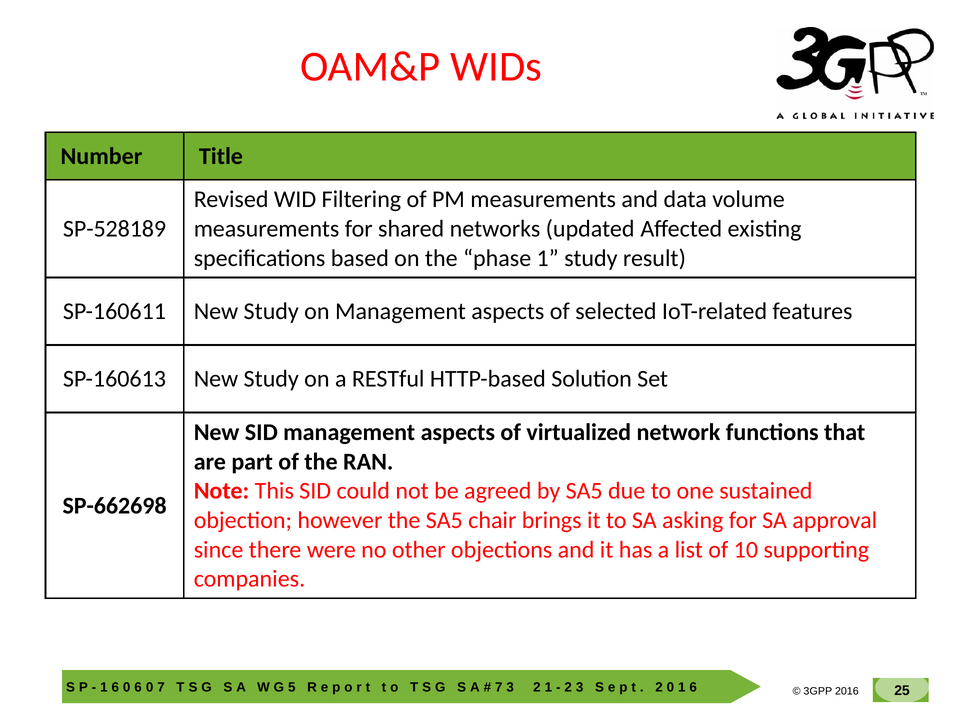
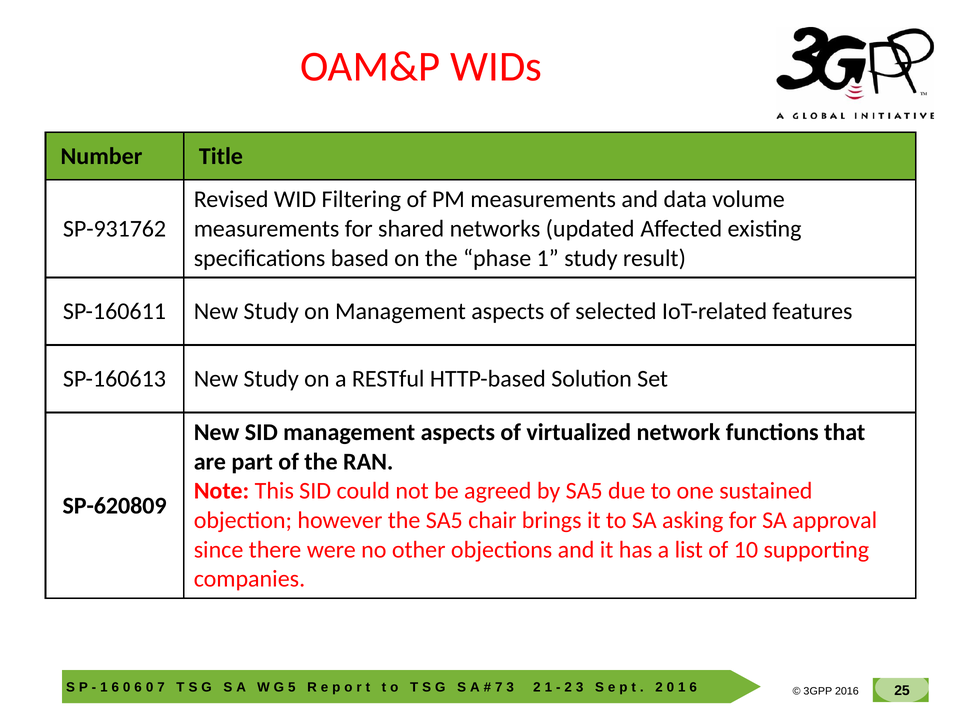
SP-528189: SP-528189 -> SP-931762 (115, 229)
SP-662698: SP-662698 -> SP-620809 (115, 506)
